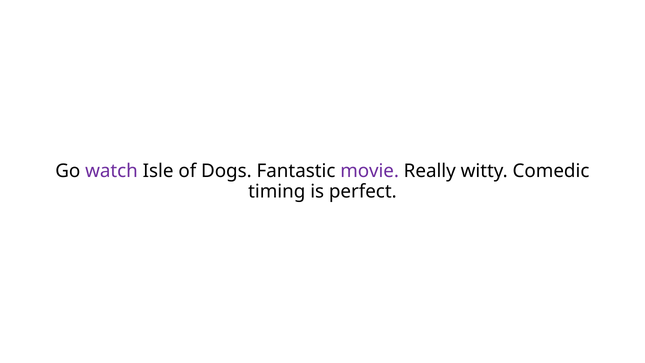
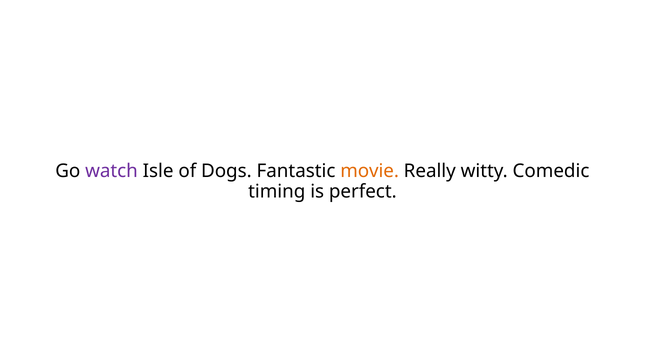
movie colour: purple -> orange (370, 171)
